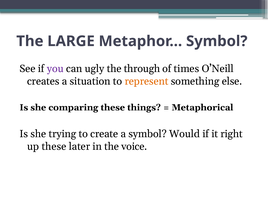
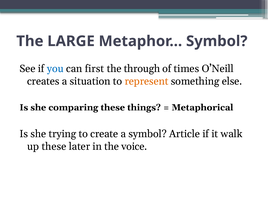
you colour: purple -> blue (55, 69)
ugly: ugly -> first (94, 69)
Would: Would -> Article (185, 134)
right: right -> walk (232, 134)
